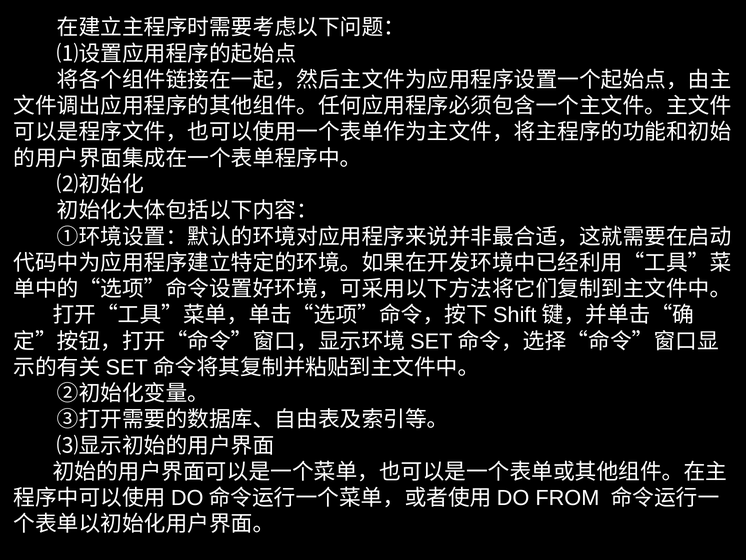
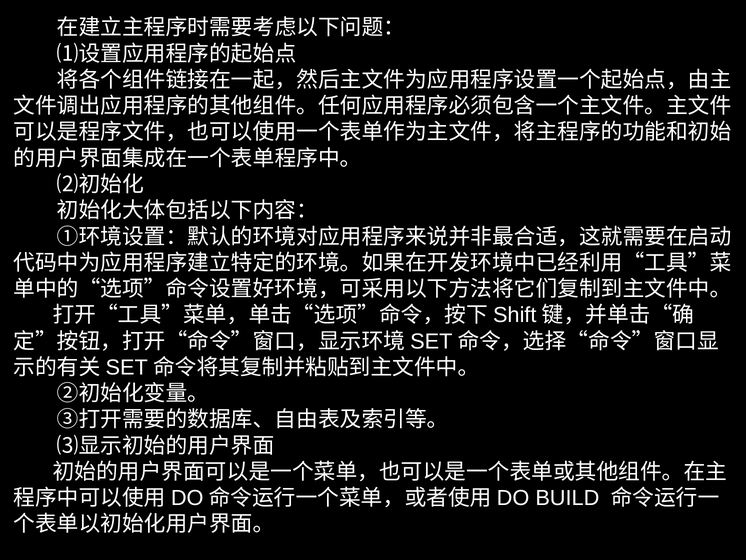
FROM: FROM -> BUILD (567, 498)
